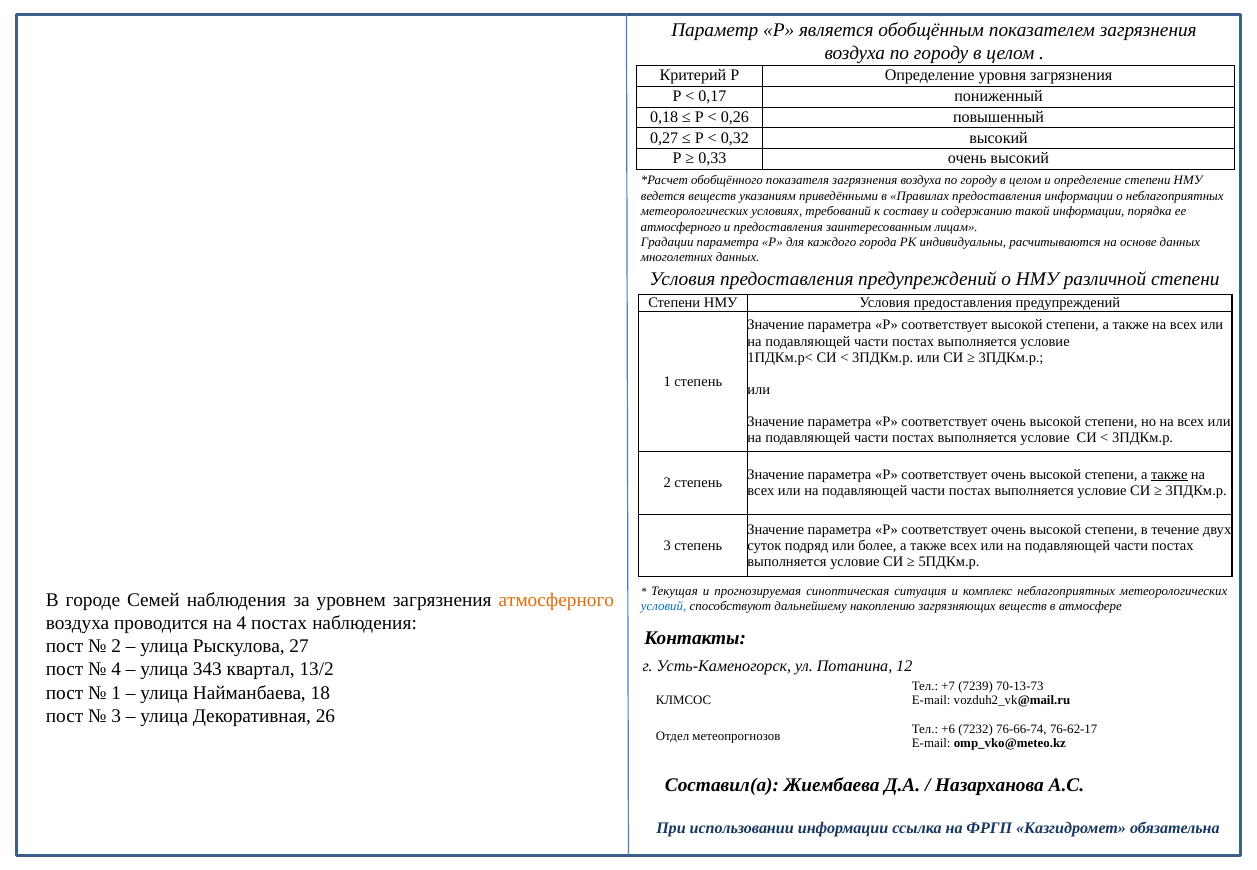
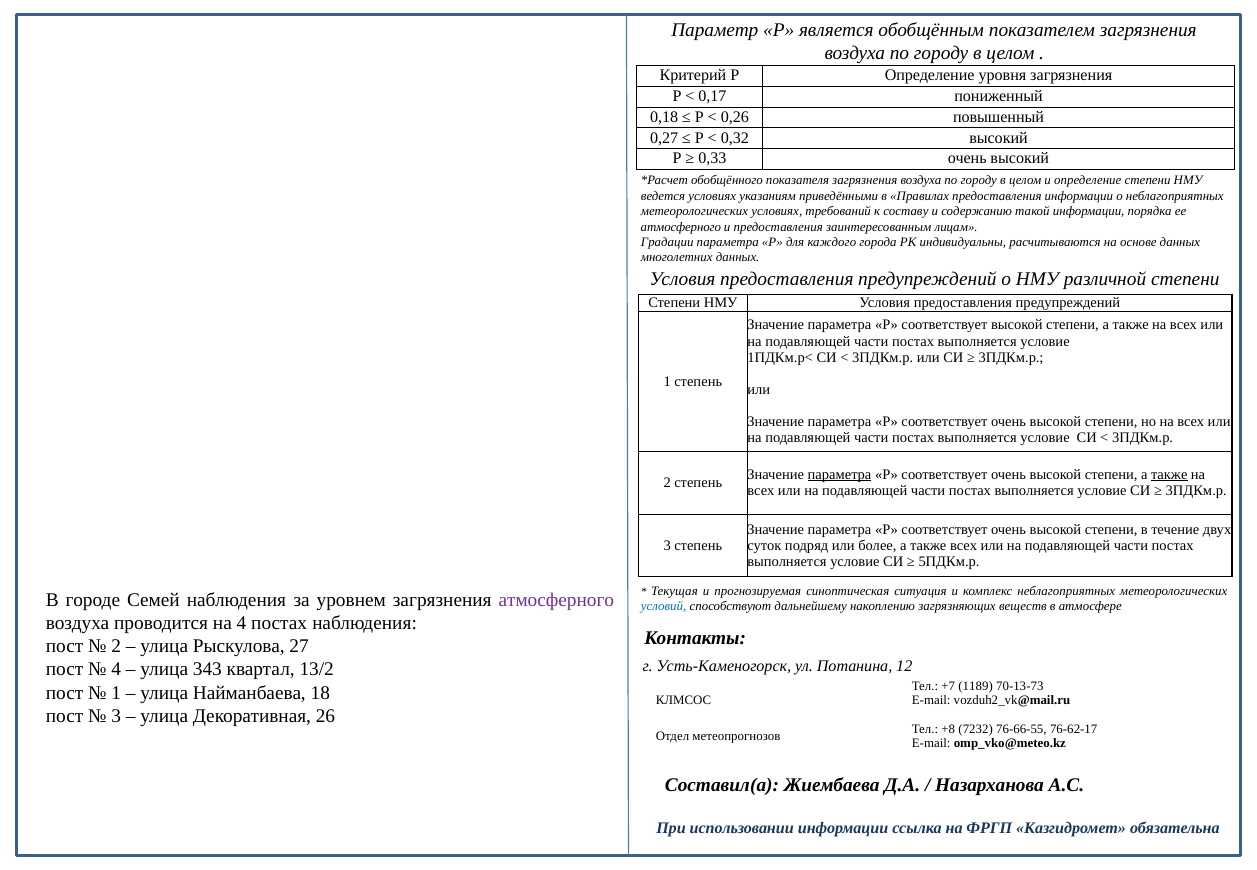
ведется веществ: веществ -> условиях (712, 196)
параметра underline: none -> present (840, 475)
атмосферного colour: orange -> purple (556, 600)
7239: 7239 -> 1189 (976, 687)
+6: +6 -> +8 (948, 729)
76-66-74: 76-66-74 -> 76-66-55 (1021, 729)
